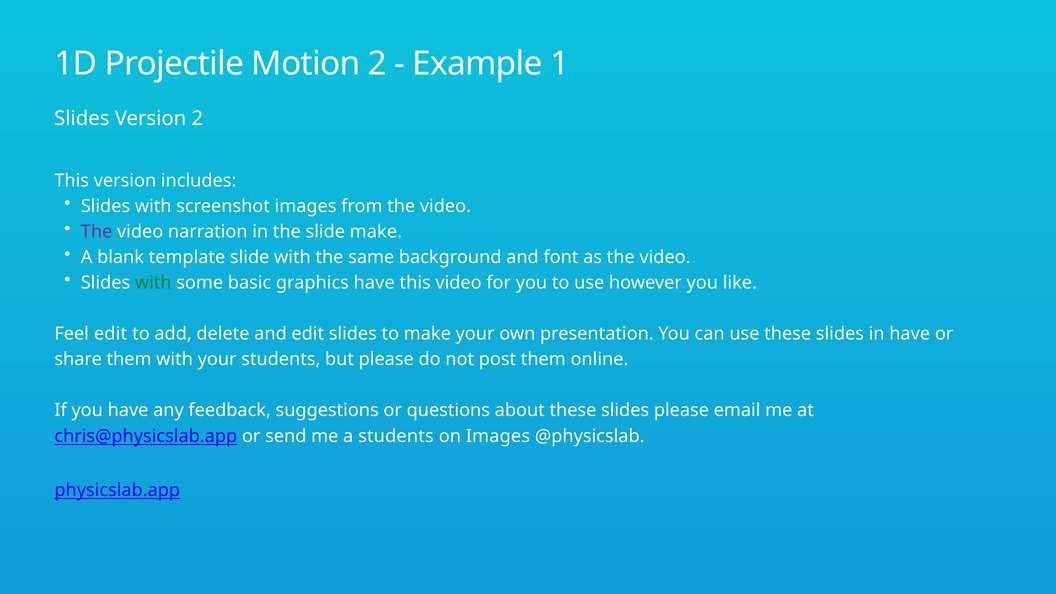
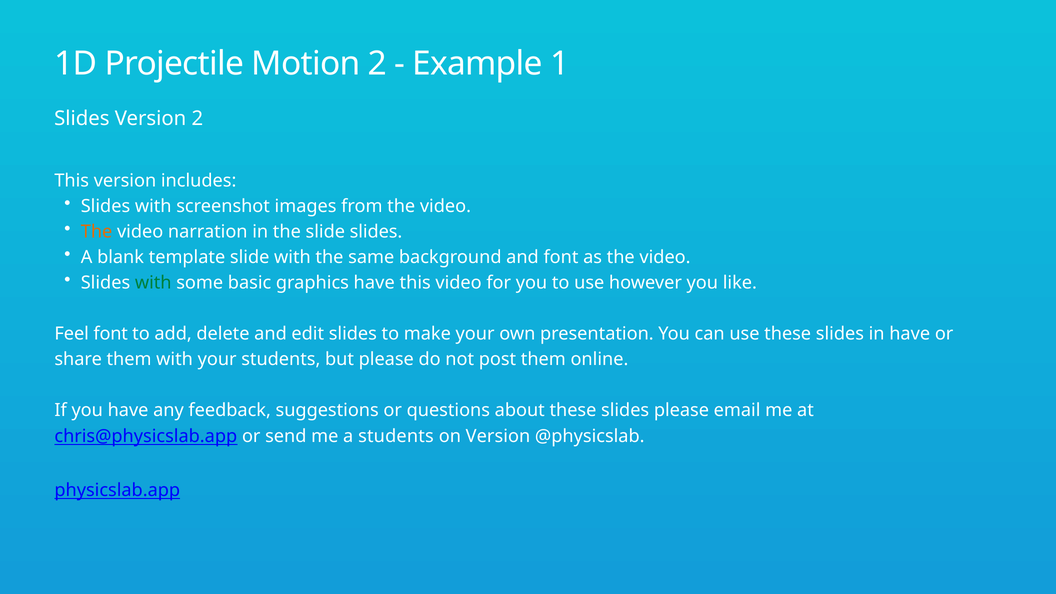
The colour: purple -> orange (97, 232)
slide make: make -> slides (376, 232)
Feel edit: edit -> font (111, 334)
on Images: Images -> Version (498, 436)
